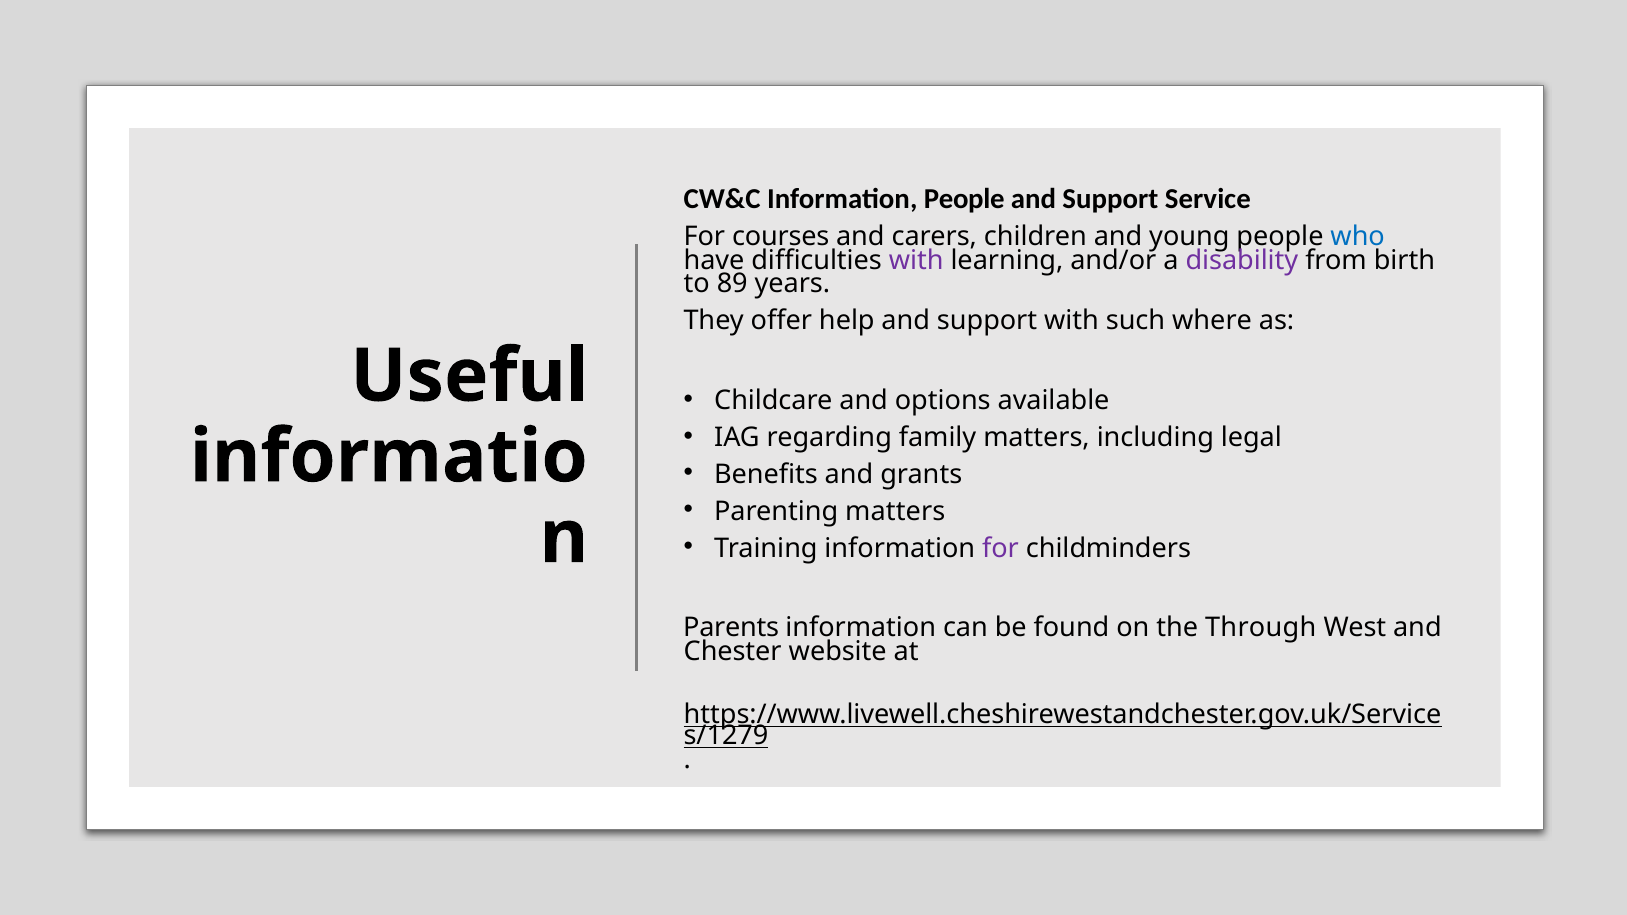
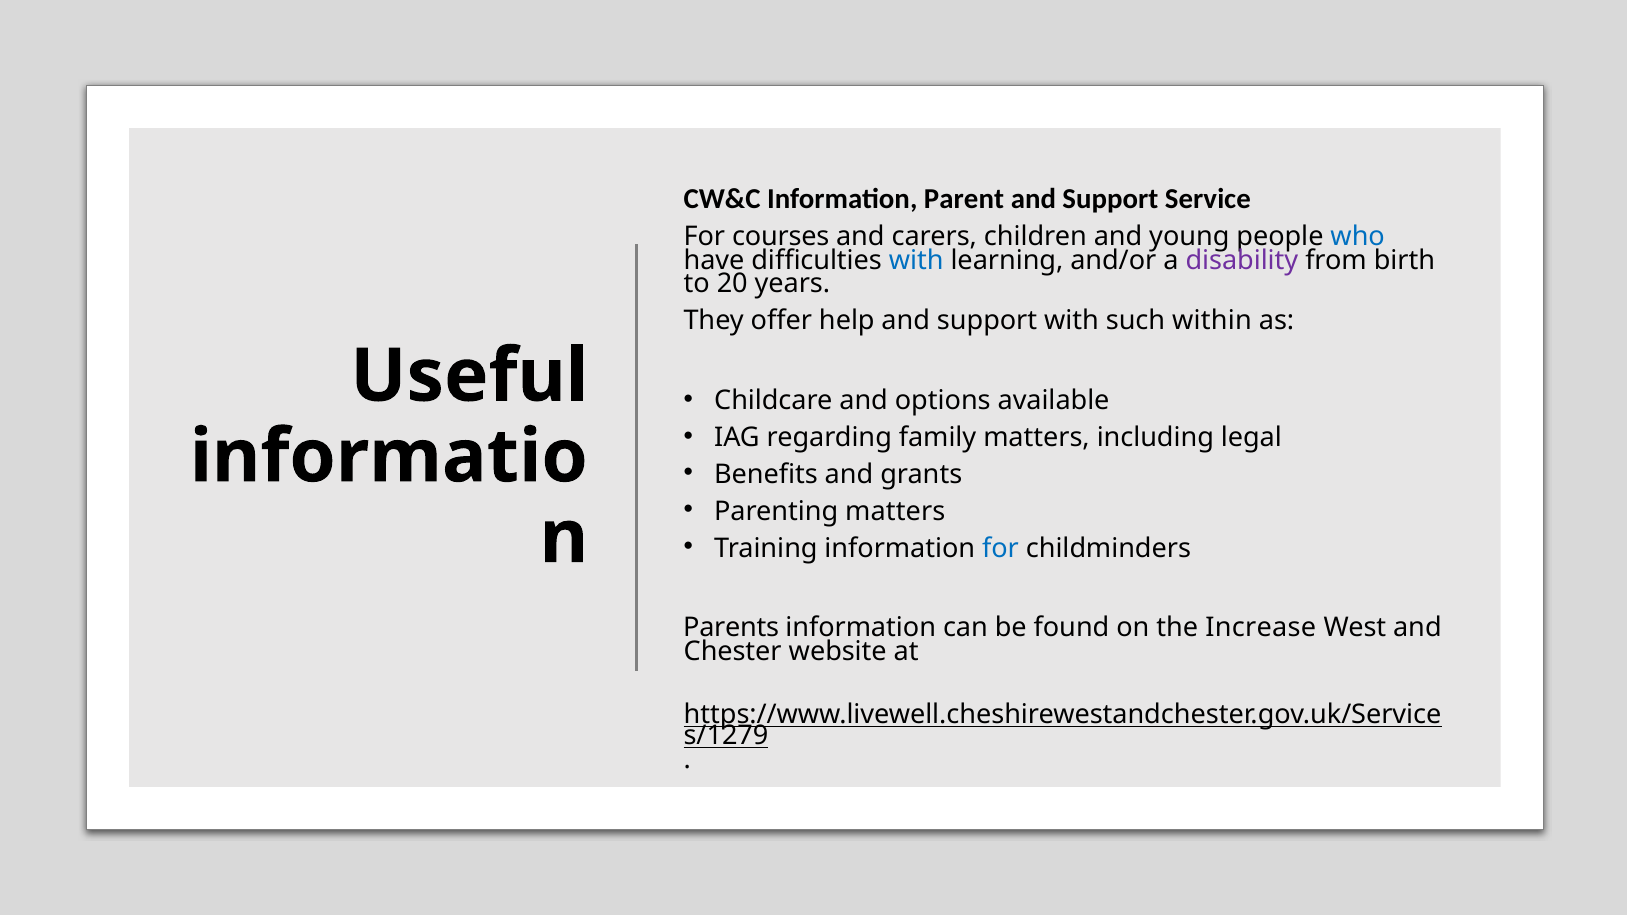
Information People: People -> Parent (964, 199)
with colour: purple -> blue (916, 260)
89: 89 -> 20 (732, 284)
where: where -> within (1212, 321)
for colour: purple -> blue (1000, 548)
Through: Through -> Increase (1261, 628)
